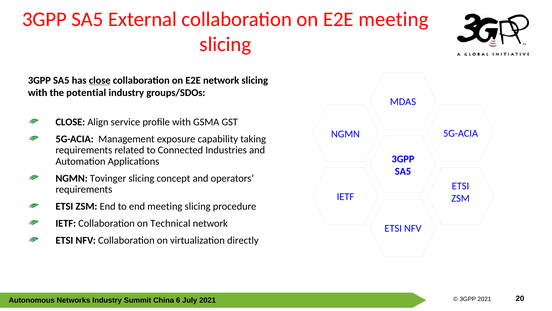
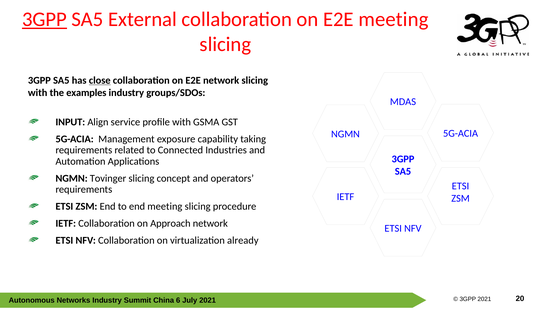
3GPP underline: none -> present (44, 19)
potential: potential -> examples (86, 93)
CLOSE: CLOSE -> INPUT (70, 122)
Technical: Technical -> Approach (170, 223)
directly: directly -> already (243, 240)
